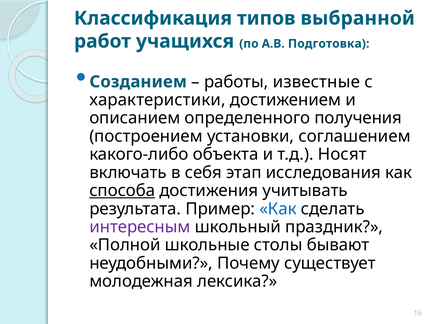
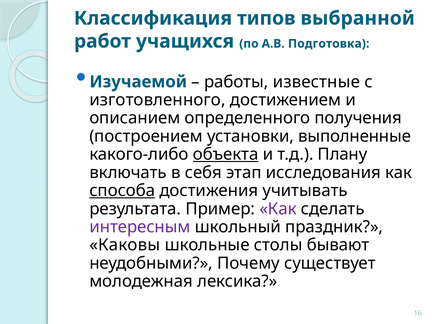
Созданием: Созданием -> Изучаемой (138, 82)
характеристики: характеристики -> изготовленного (157, 100)
соглашением: соглашением -> выполненные (355, 136)
объекта underline: none -> present (226, 154)
Носят: Носят -> Плану (342, 154)
Как colour: blue -> purple (278, 209)
Полной: Полной -> Каковы (125, 245)
